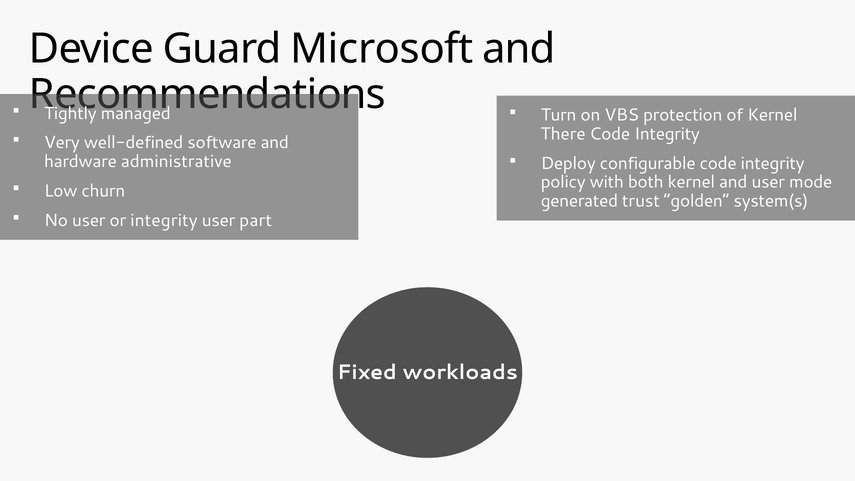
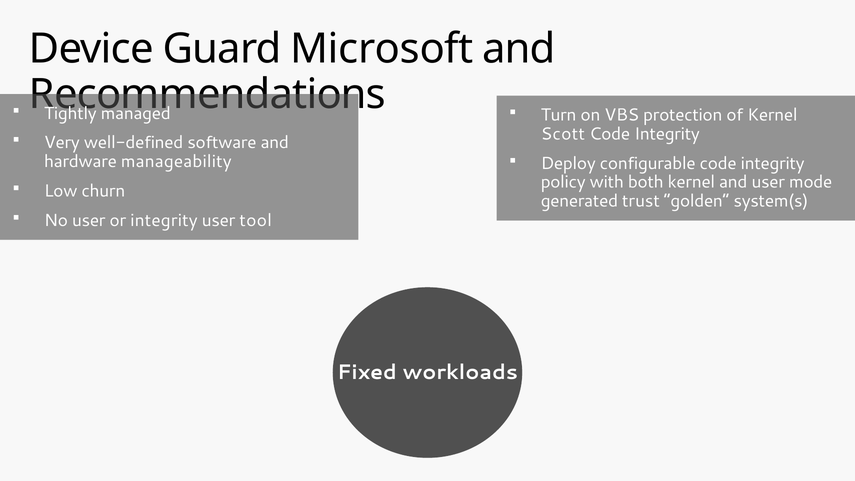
There: There -> Scott (563, 134)
administrative: administrative -> manageability (176, 162)
part: part -> tool (256, 220)
